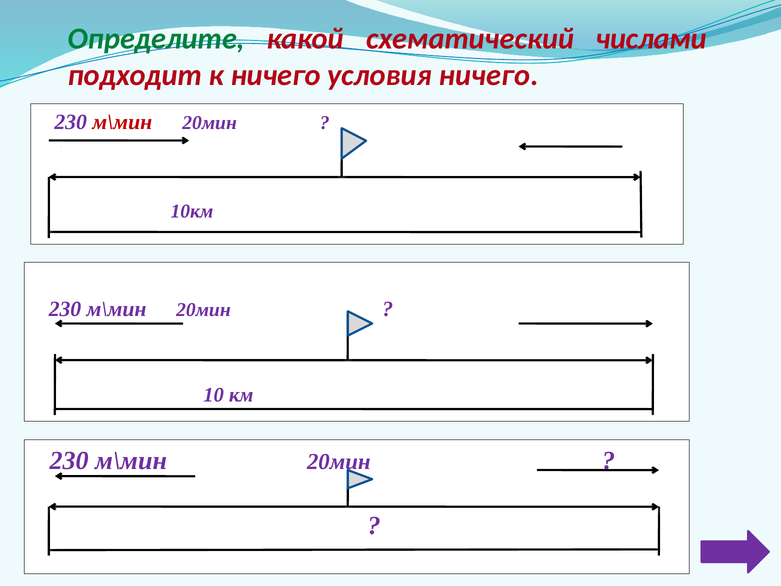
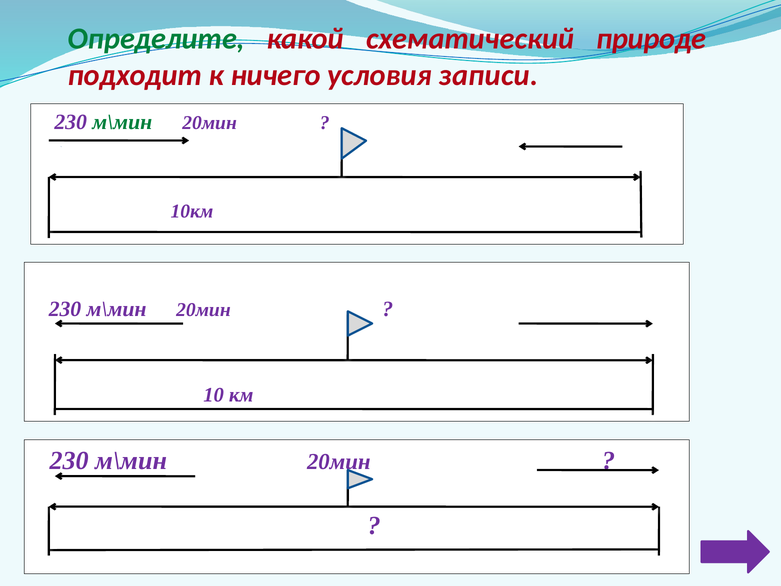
числами: числами -> природе (651, 39)
условия ничего: ничего -> записи (489, 75)
м\мин colour: red -> green (122, 122)
